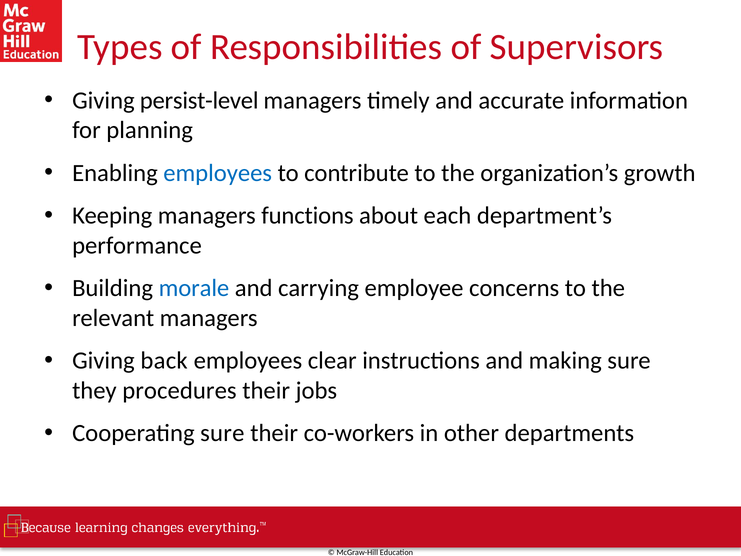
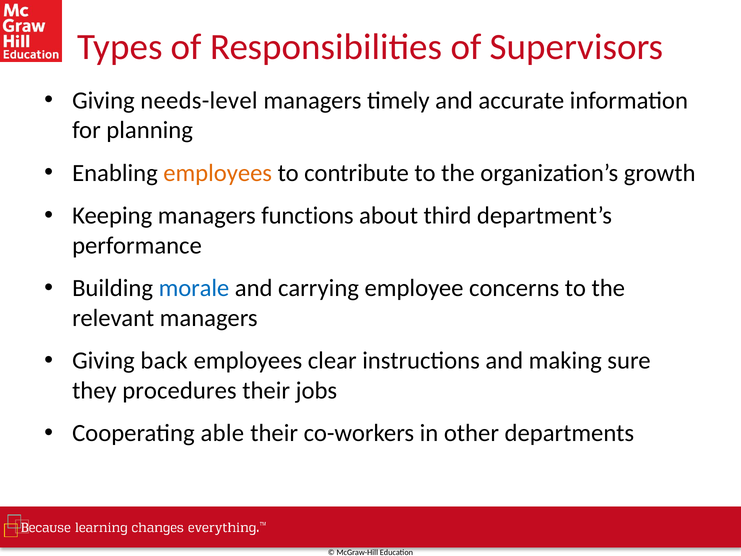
persist-level: persist-level -> needs-level (199, 100)
employees colour: blue -> orange (218, 173)
each: each -> third (448, 216)
Cooperating sure: sure -> able (222, 433)
